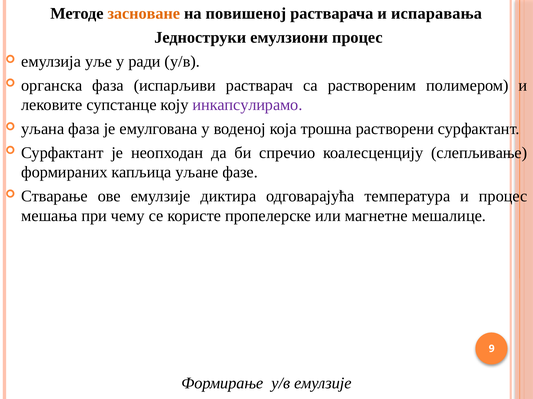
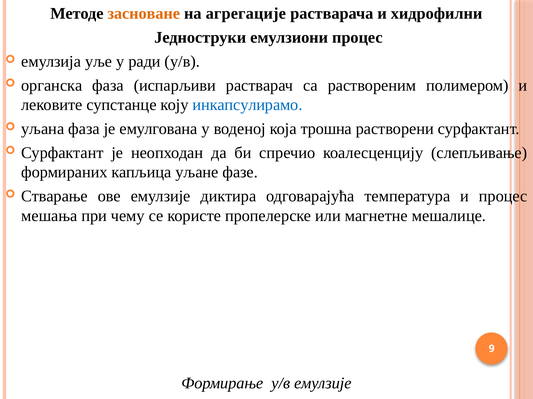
повишеној: повишеној -> агрегације (246, 14)
испаравања: испаравања -> хидрофилни (437, 14)
инкапсулирамо colour: purple -> blue (247, 105)
